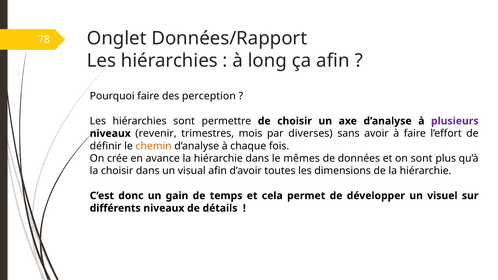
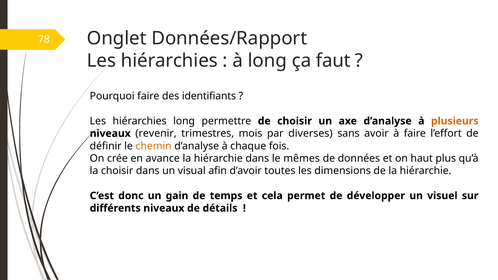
ça afin: afin -> faut (333, 61)
perception: perception -> identifiants (209, 96)
hiérarchies sont: sont -> long (184, 121)
plusieurs colour: purple -> orange (455, 121)
on sont: sont -> haut (422, 158)
